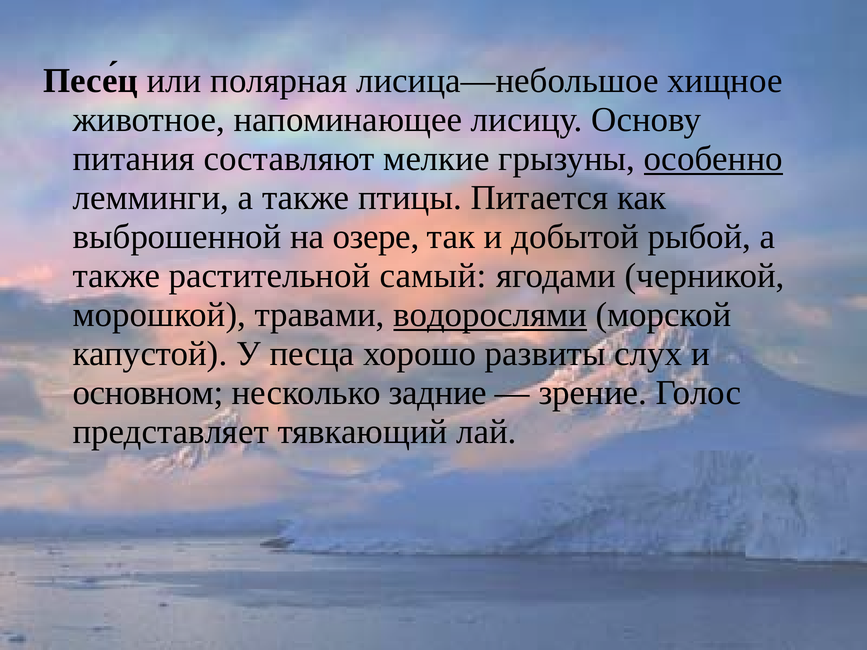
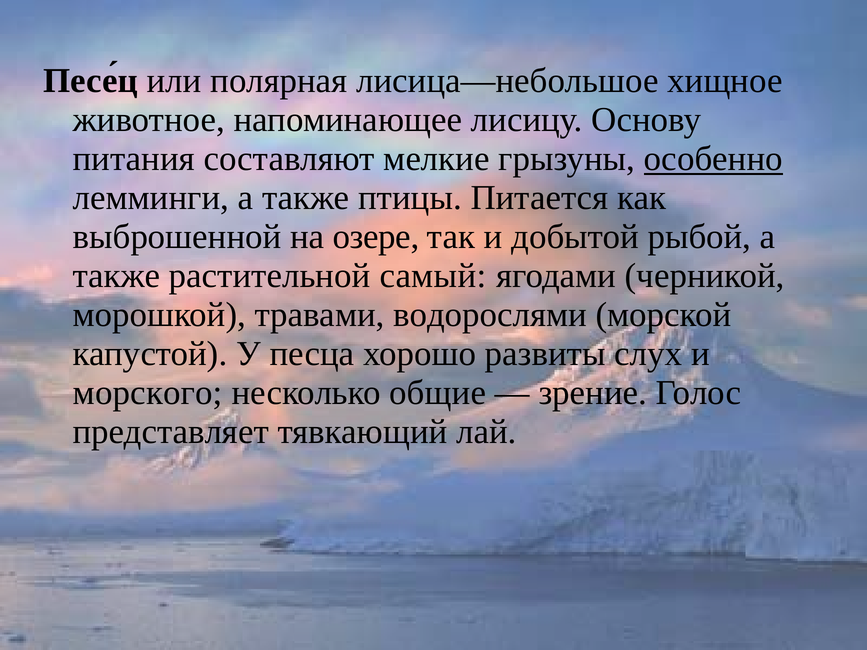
водорослями underline: present -> none (490, 315)
основном: основном -> морского (148, 393)
задние: задние -> общие (438, 393)
